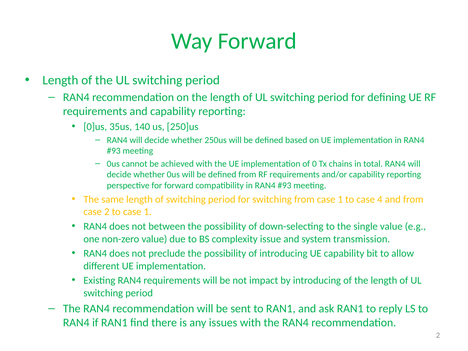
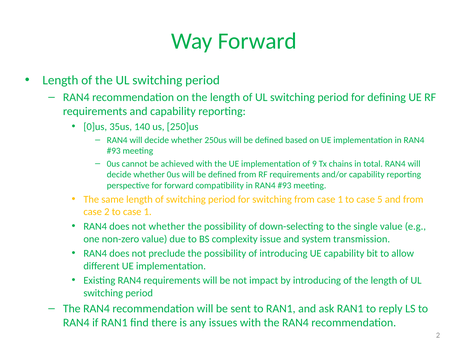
0: 0 -> 9 (314, 164)
4: 4 -> 5 (380, 199)
not between: between -> whether (167, 226)
